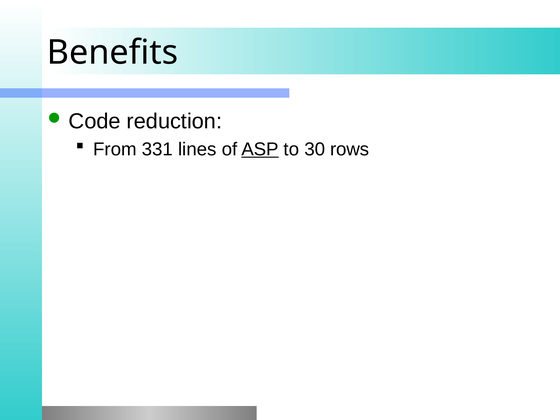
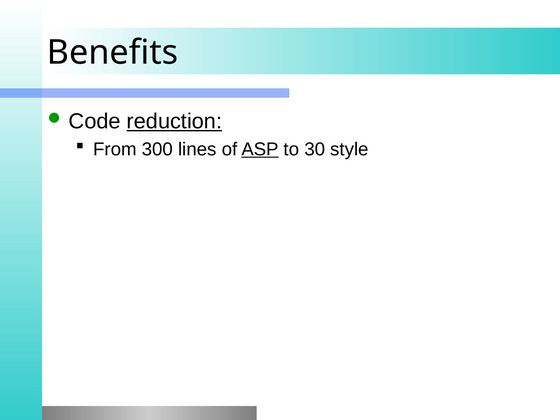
reduction underline: none -> present (174, 121)
331: 331 -> 300 (157, 149)
rows: rows -> style (349, 149)
